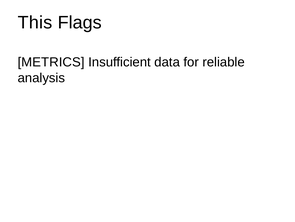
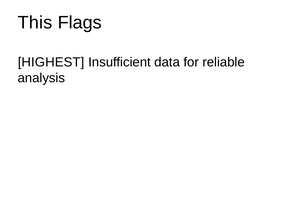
METRICS: METRICS -> HIGHEST (51, 62)
